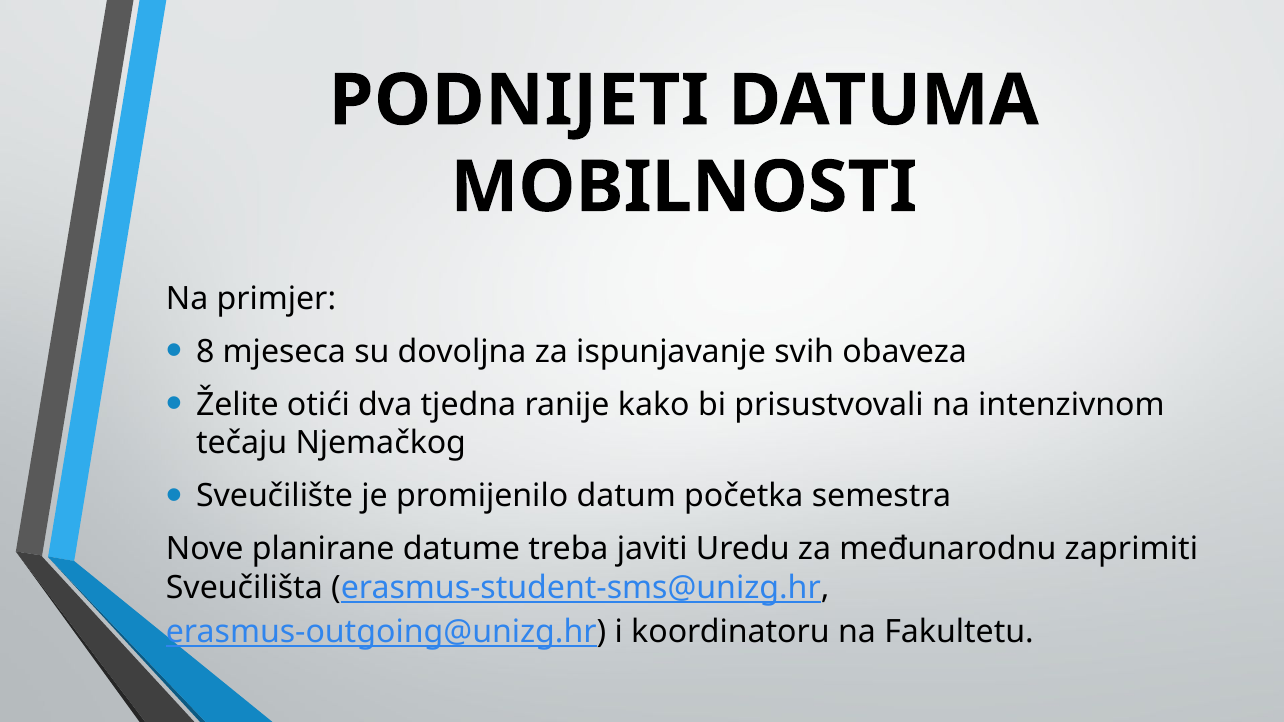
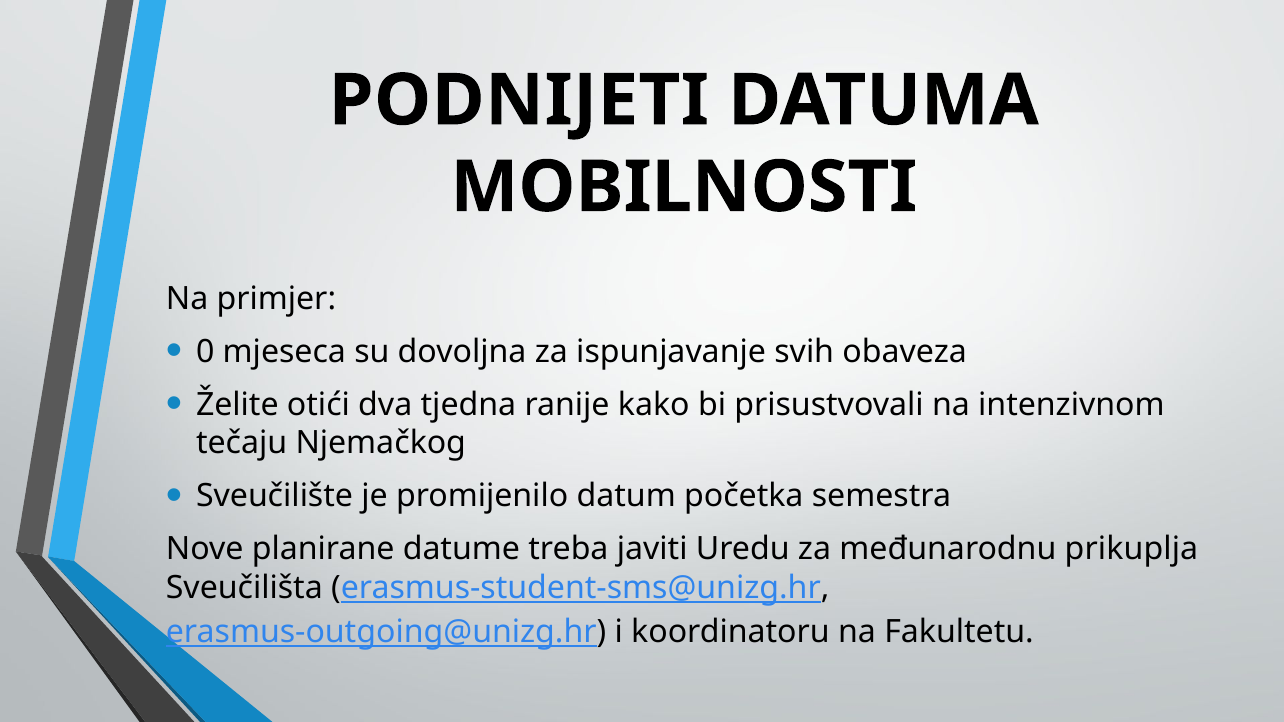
8: 8 -> 0 (205, 352)
zaprimiti: zaprimiti -> prikuplja (1131, 549)
